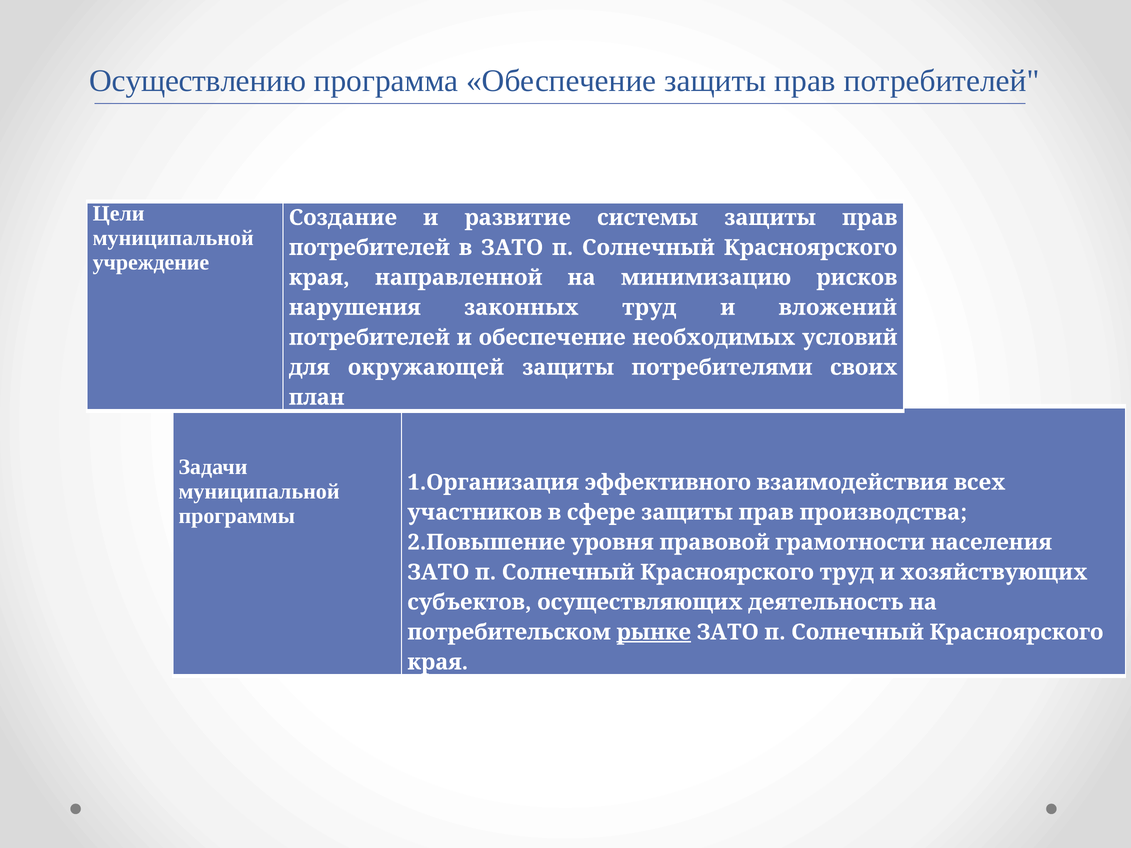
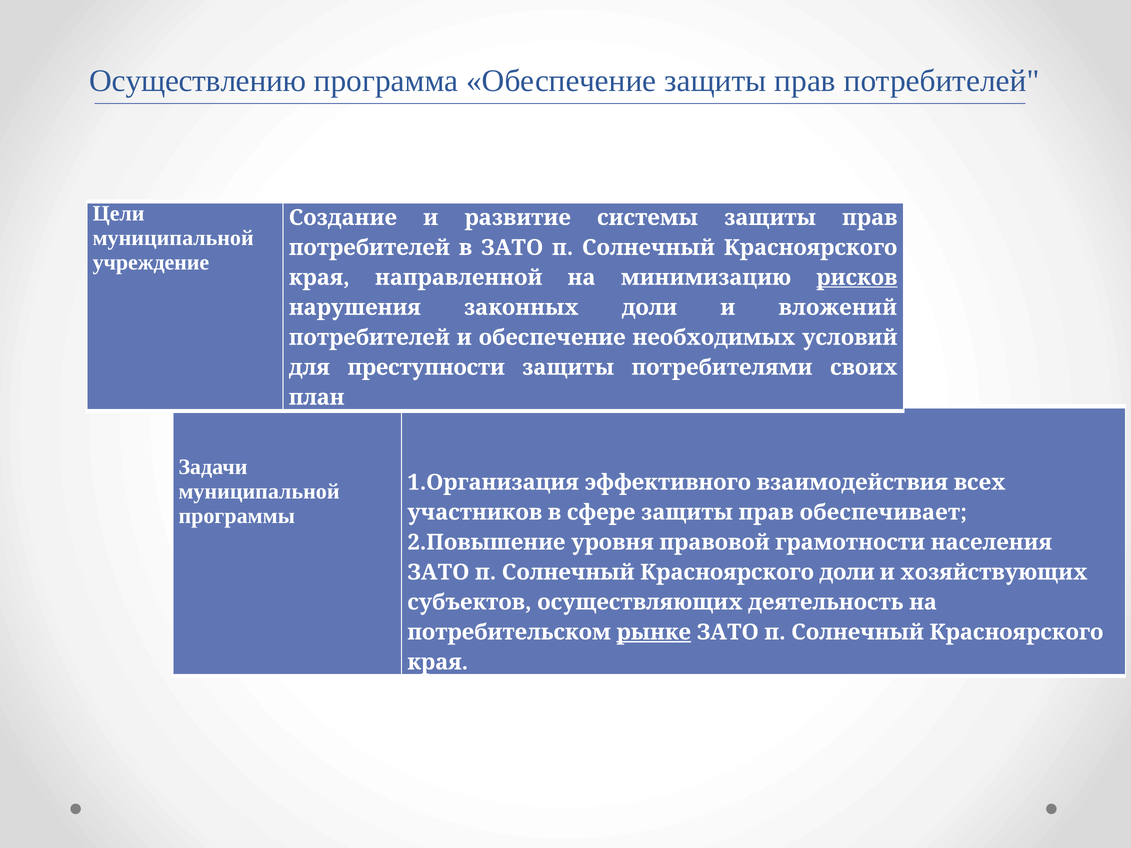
рисков underline: none -> present (857, 278)
законных труд: труд -> доли (649, 308)
окружающей: окружающей -> преступности (426, 368)
производства: производства -> обеспечивает (883, 513)
Красноярского труд: труд -> доли (847, 572)
